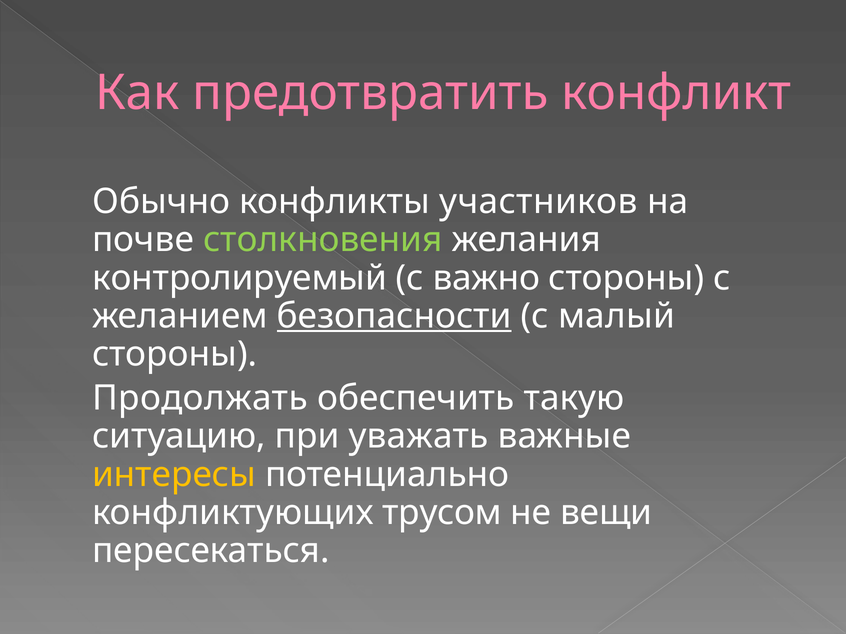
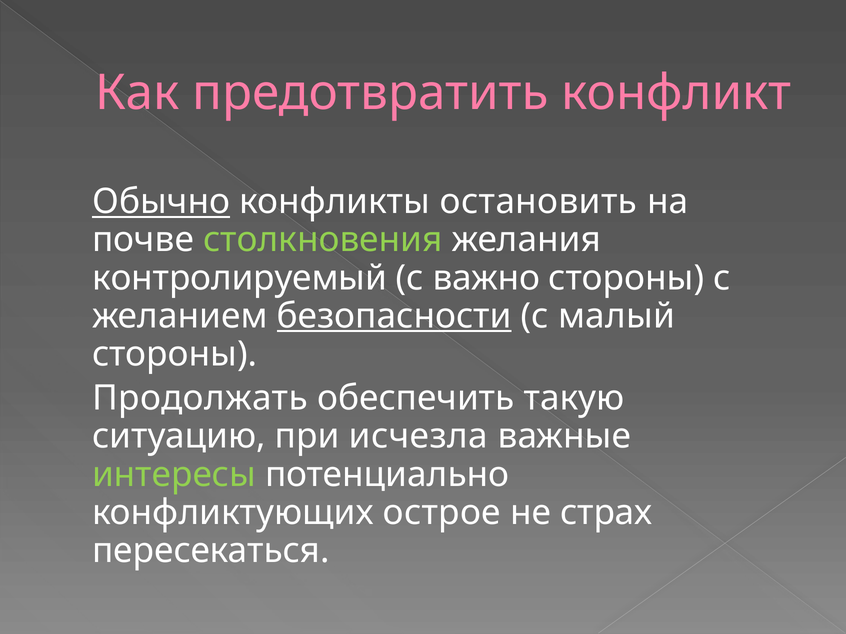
Обычно underline: none -> present (161, 202)
участников: участников -> остановить (538, 202)
уважать: уважать -> исчезла (418, 437)
интересы colour: yellow -> light green (174, 475)
трусом: трусом -> острое (442, 513)
вещи: вещи -> страх (606, 513)
